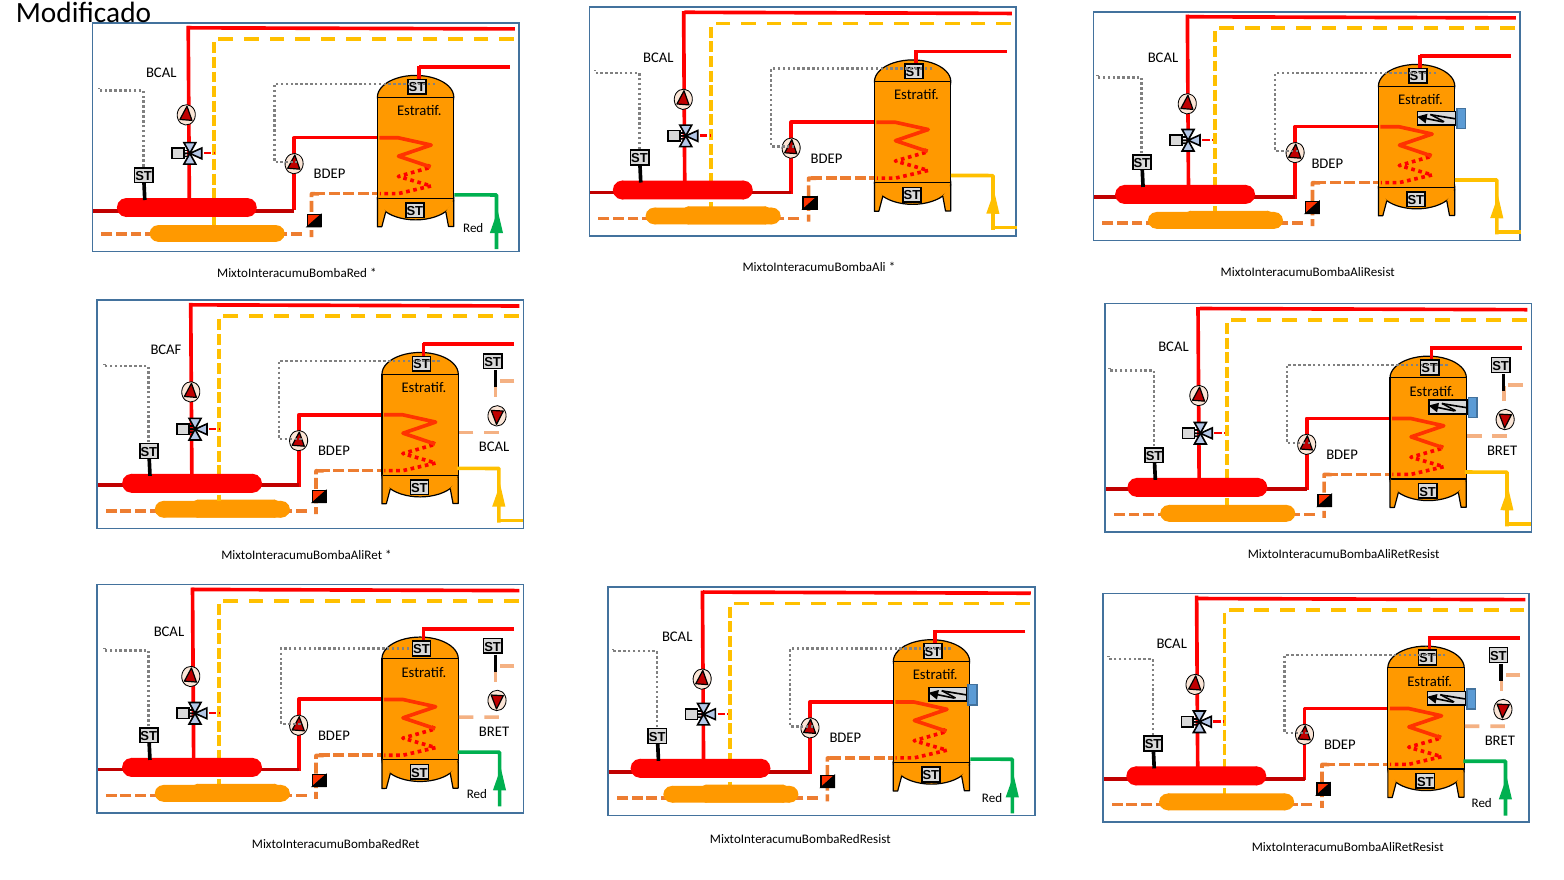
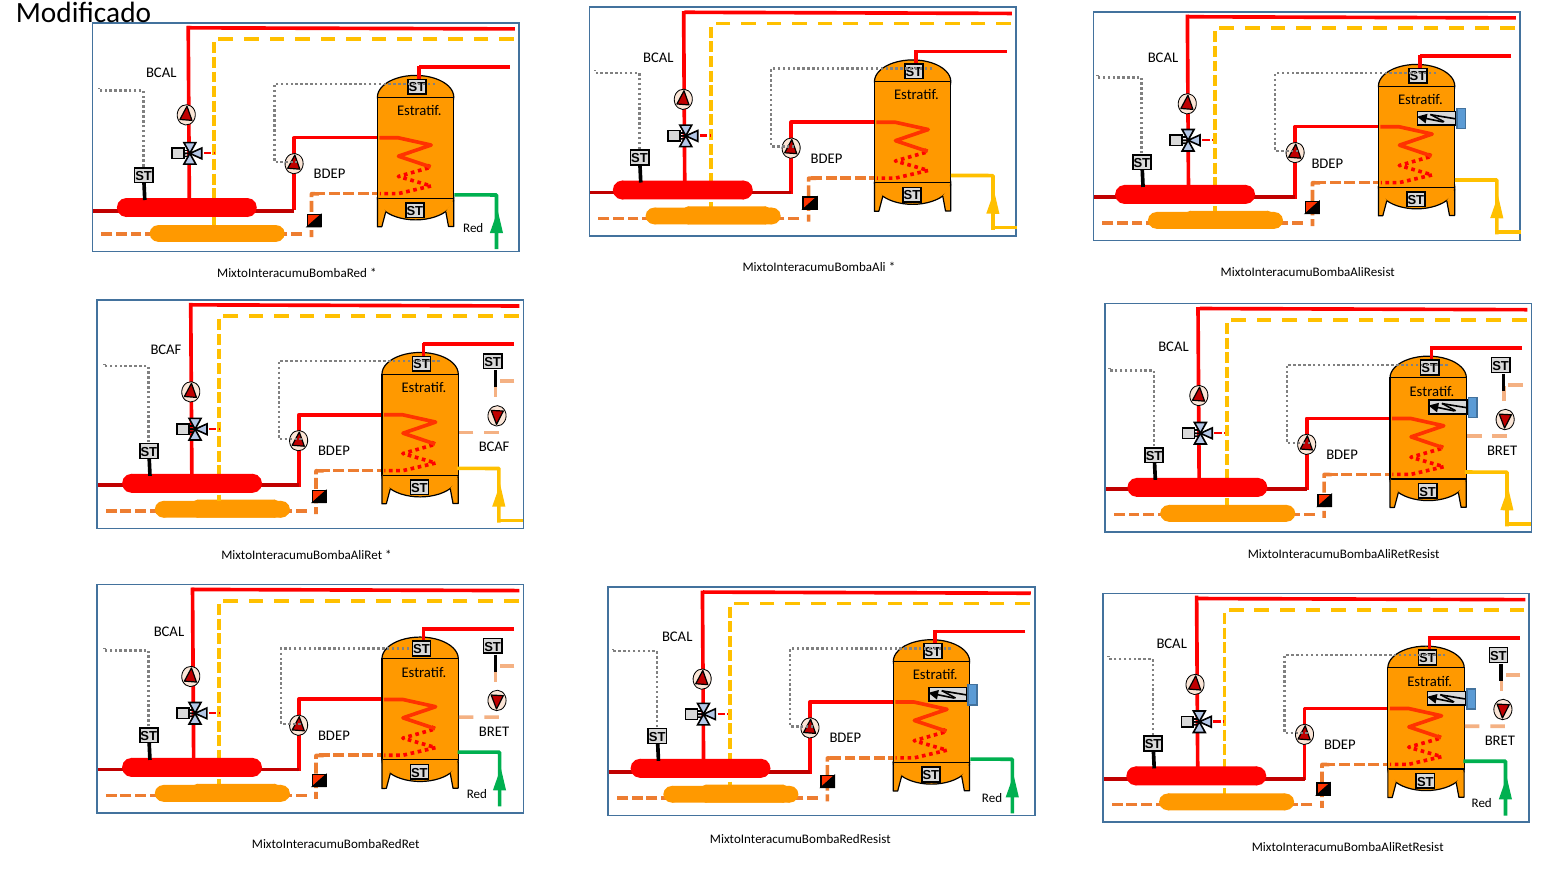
BCAL: BCAL -> BCAF (494, 447)
